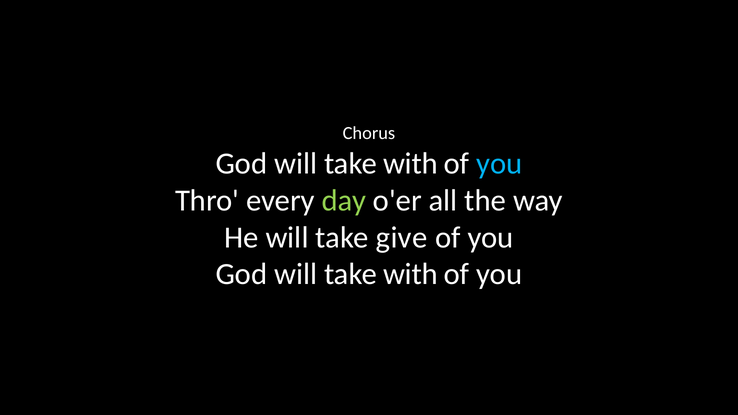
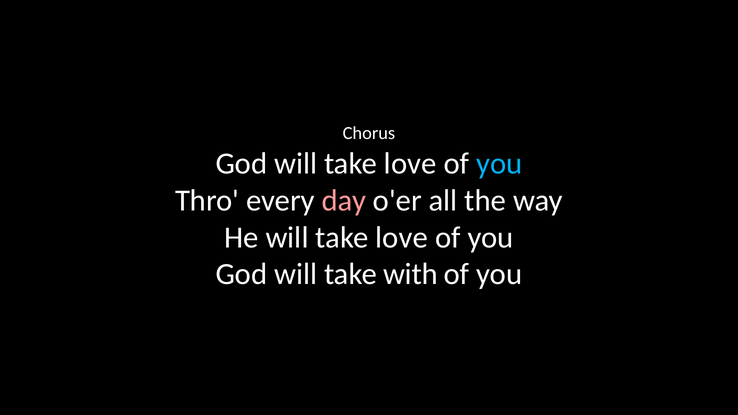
with: with -> love (410, 164)
day colour: light green -> pink (344, 201)
He will take give: give -> love (402, 238)
